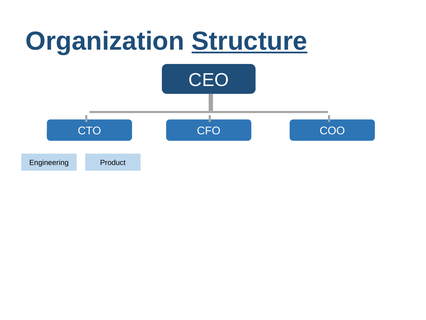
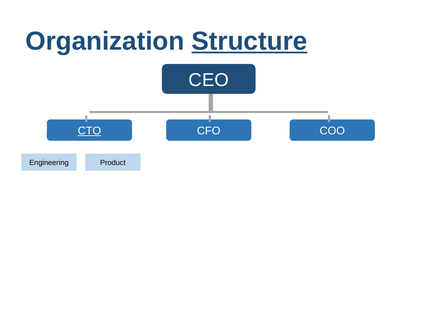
CTO underline: none -> present (89, 131)
